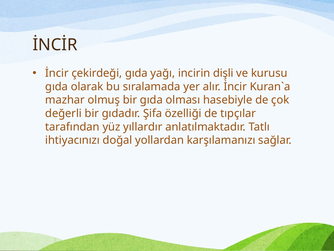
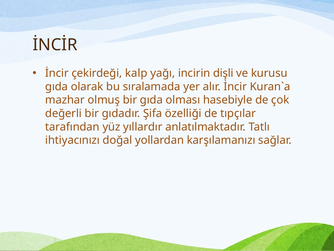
çekirdeği gıda: gıda -> kalp (136, 73)
